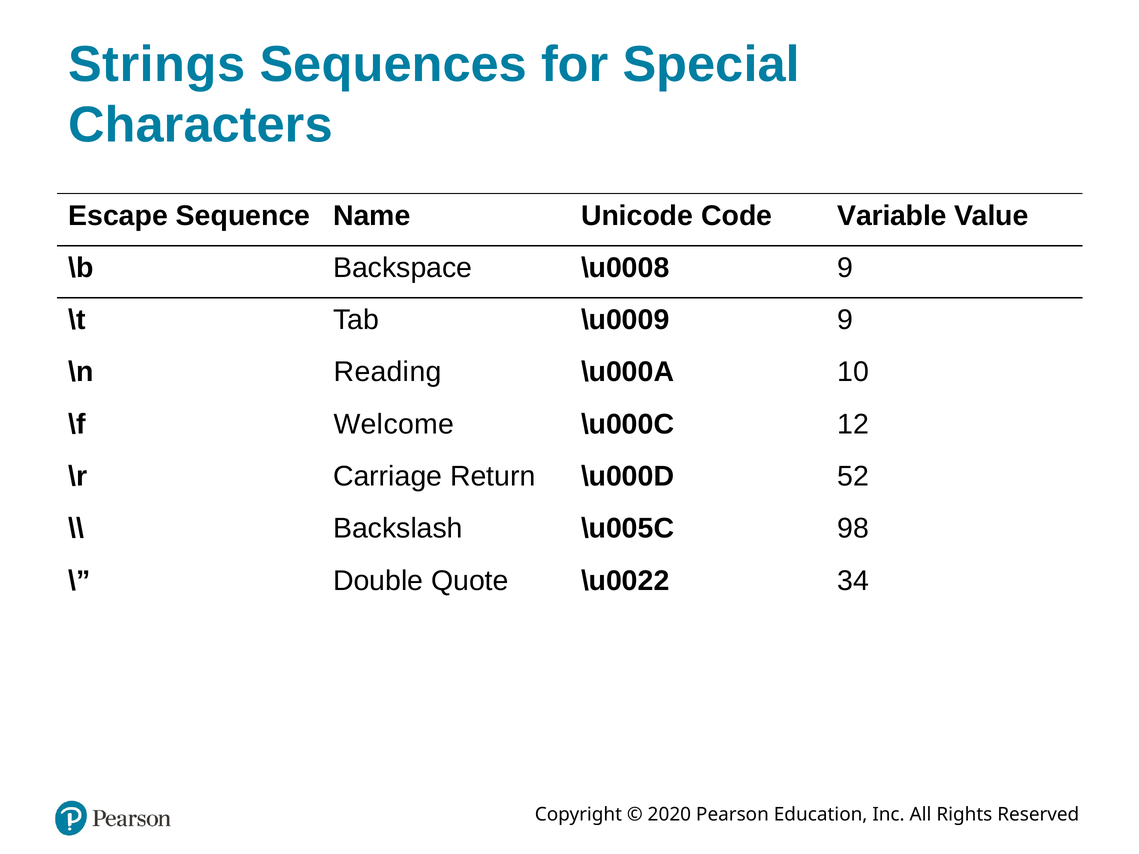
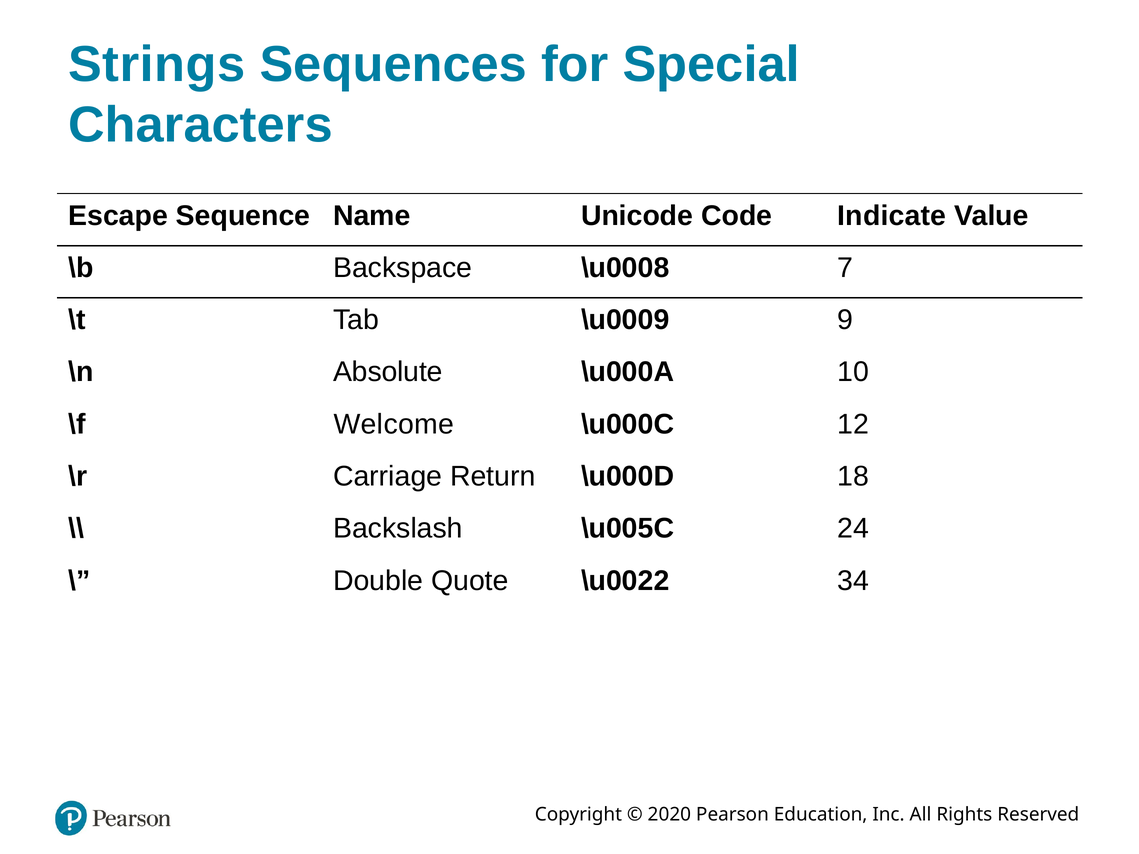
Variable: Variable -> Indicate (892, 216)
\u0008 9: 9 -> 7 (845, 268)
Reading: Reading -> Absolute (388, 372)
52: 52 -> 18 (853, 476)
98: 98 -> 24 (853, 529)
